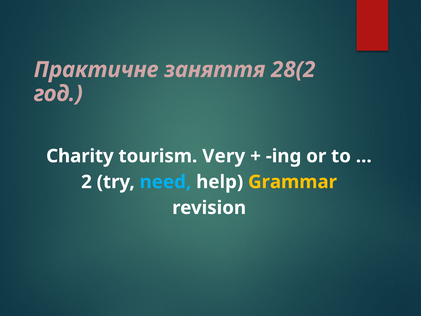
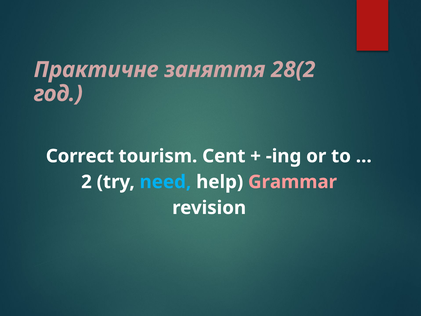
Charity: Charity -> Correct (80, 156)
Very: Very -> Cent (224, 156)
Grammar colour: yellow -> pink (293, 182)
